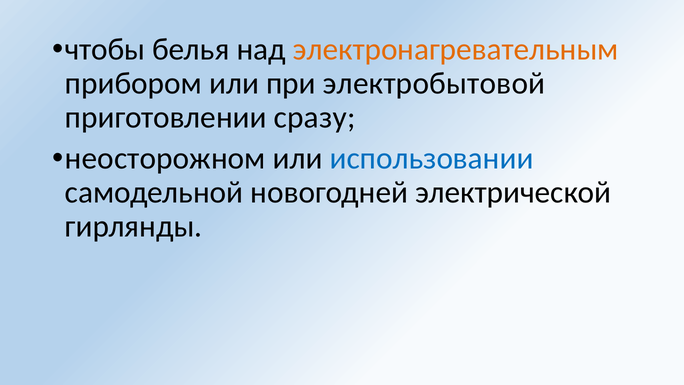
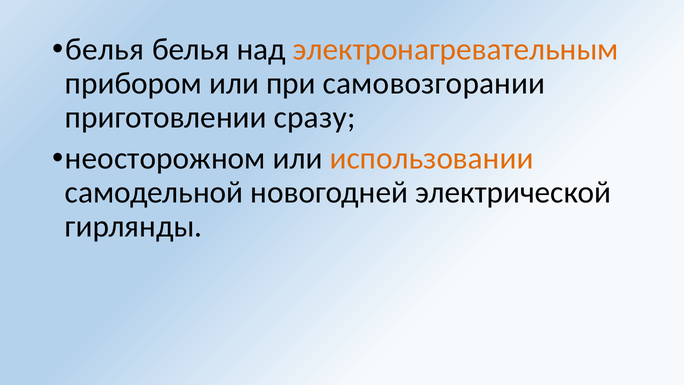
чтобы: чтобы -> белья (105, 49)
электробытовой: электробытовой -> самовозгорании (434, 83)
использовании colour: blue -> orange (432, 158)
